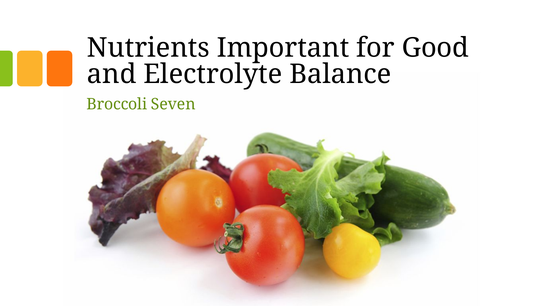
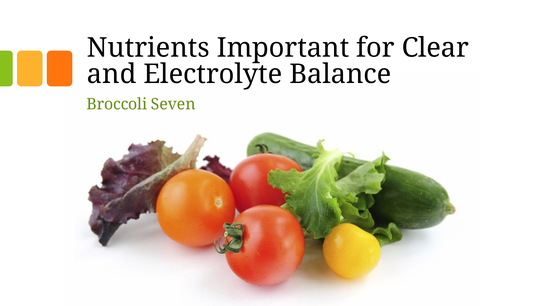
Good: Good -> Clear (435, 48)
